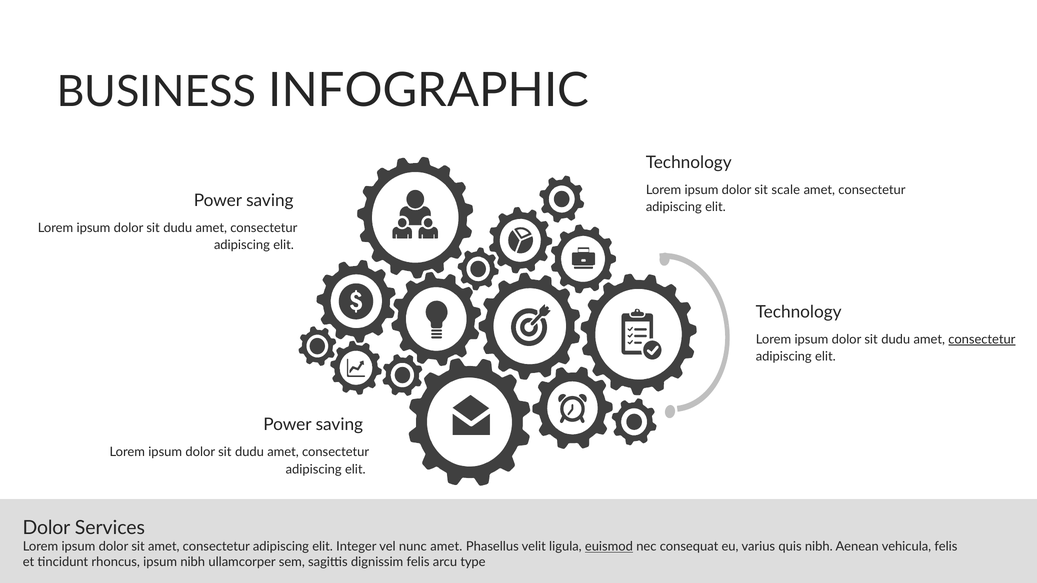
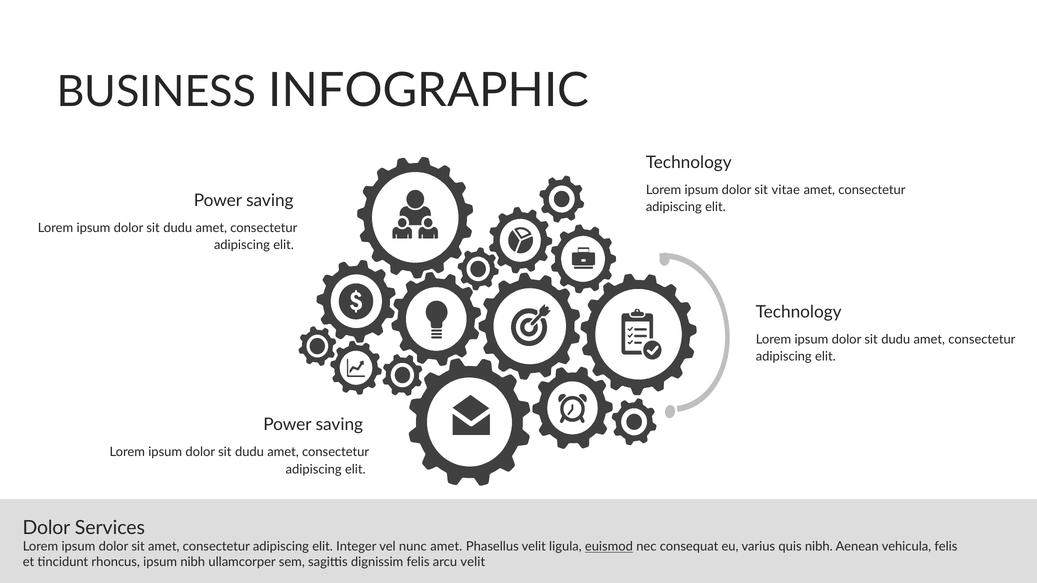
scale: scale -> vitae (786, 190)
consectetur underline: present -> none (982, 340)
arcu type: type -> velit (473, 562)
